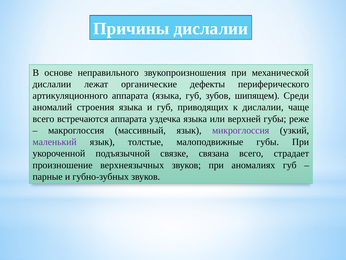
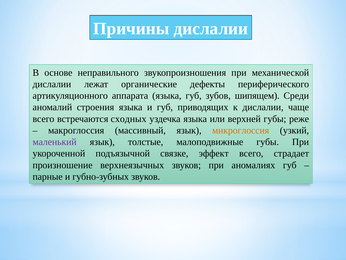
встречаются аппарата: аппарата -> сходных (129, 119)
микроглоссия colour: purple -> orange (241, 130)
связана: связана -> эффект (214, 153)
